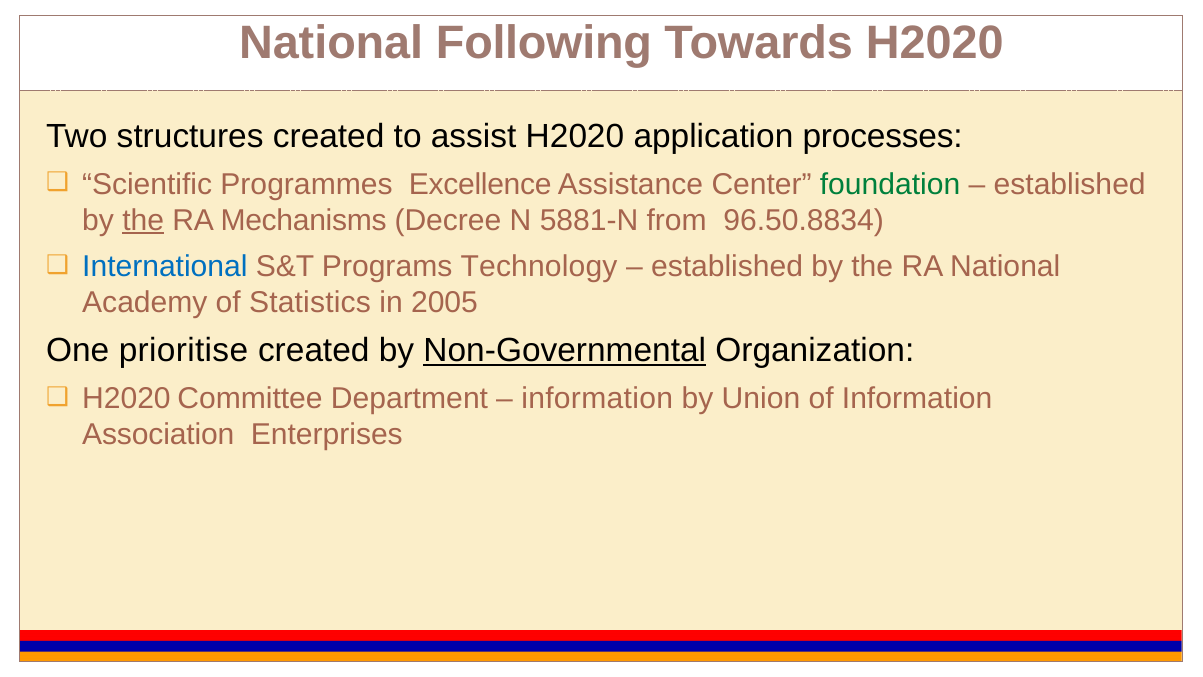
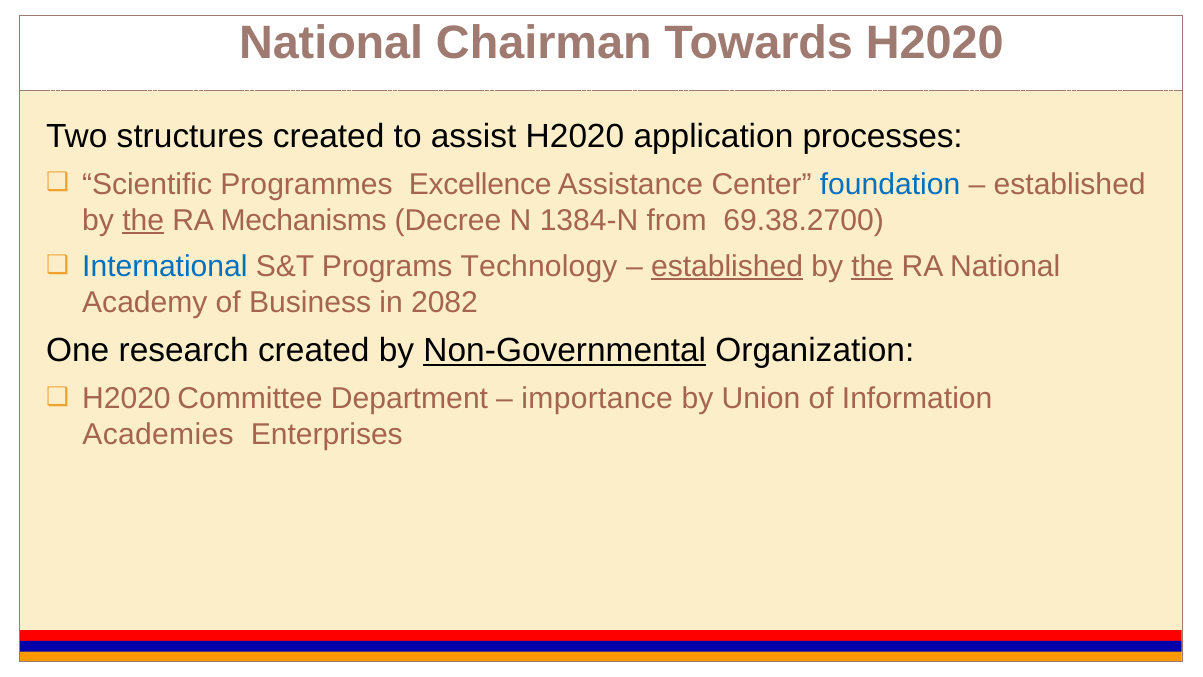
Following: Following -> Chairman (544, 43)
foundation colour: green -> blue (890, 184)
5881-N: 5881-N -> 1384-N (589, 220)
96.50.8834: 96.50.8834 -> 69.38.2700 (804, 220)
established underline: none -> present (727, 266)
the underline: none -> present (872, 266)
Statistics: Statistics -> Business (310, 302)
2005: 2005 -> 2082 (444, 302)
prioritise: prioritise -> research (184, 351)
information: information -> importance (597, 399)
Association: Association -> Academies (158, 435)
